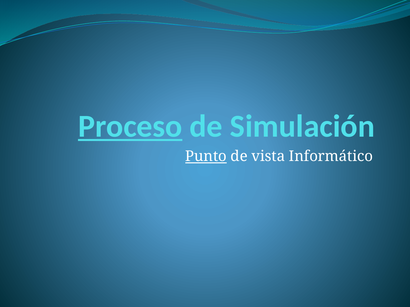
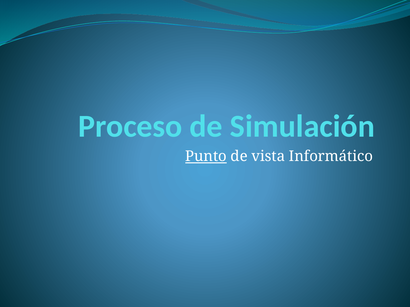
Proceso underline: present -> none (130, 127)
